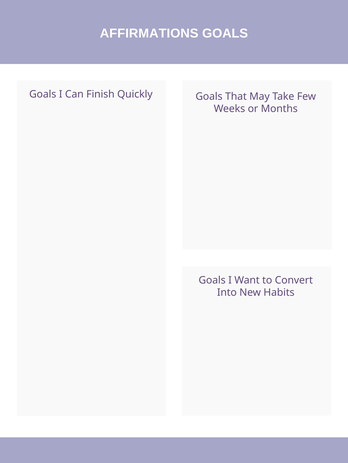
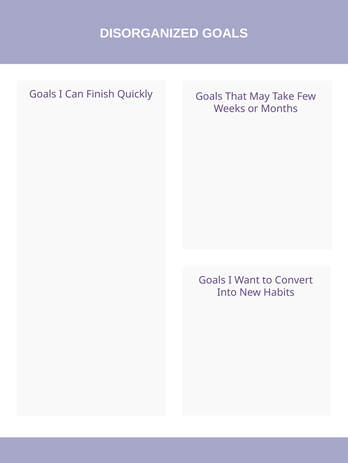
AFFIRMATIONS: AFFIRMATIONS -> DISORGANIZED (149, 33)
